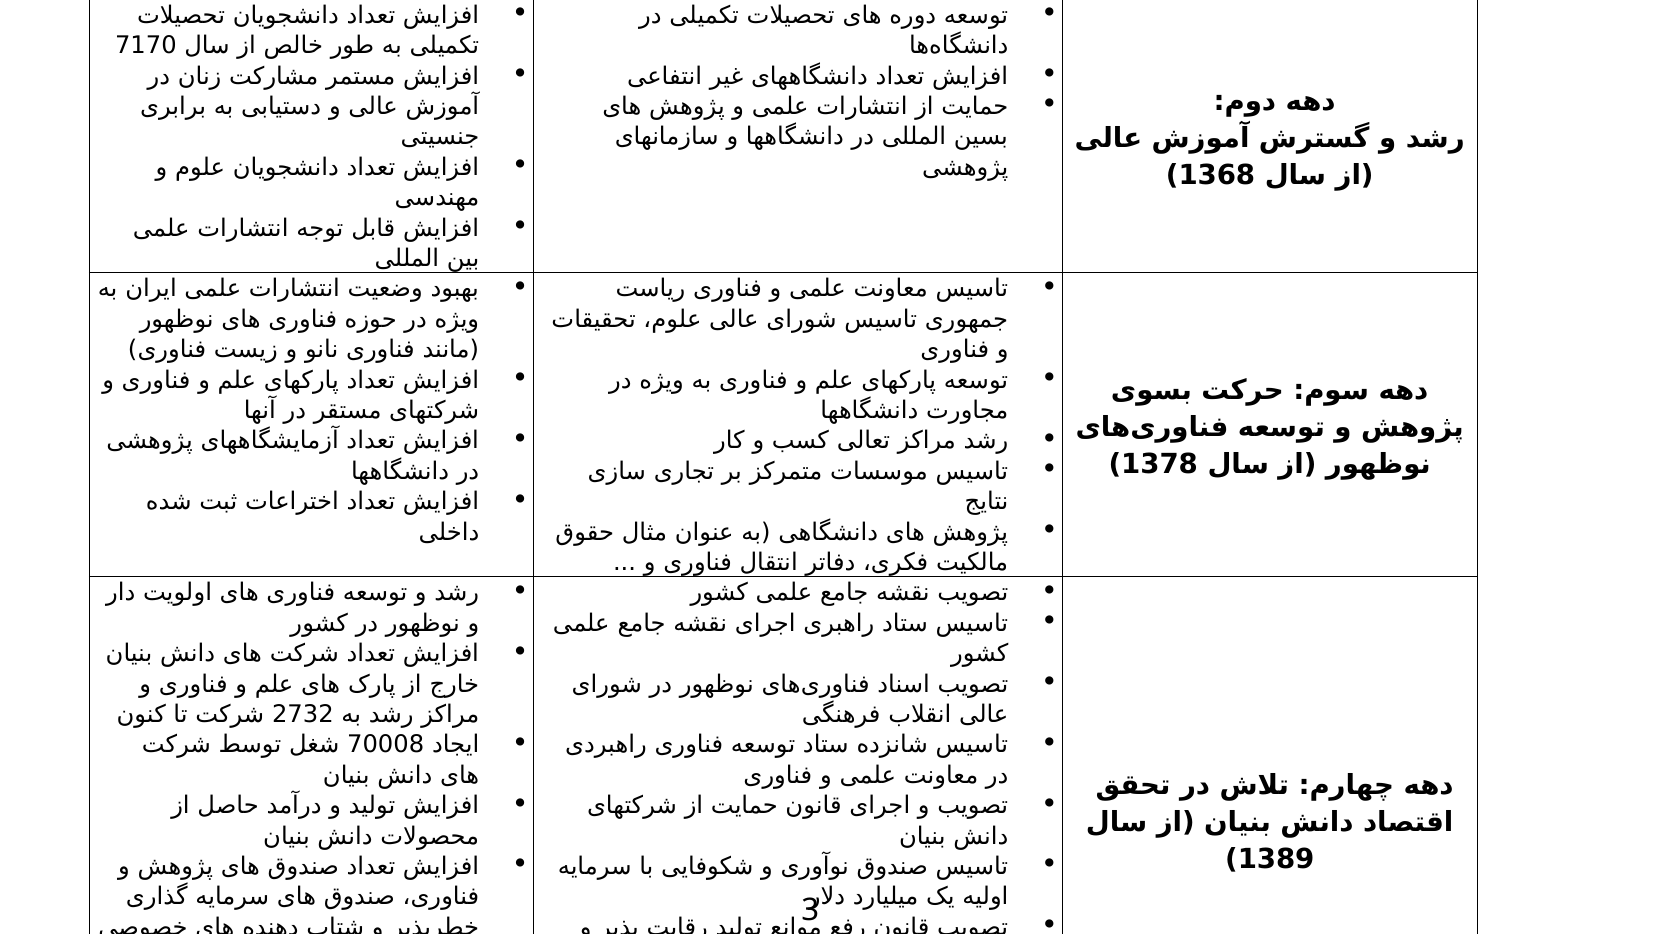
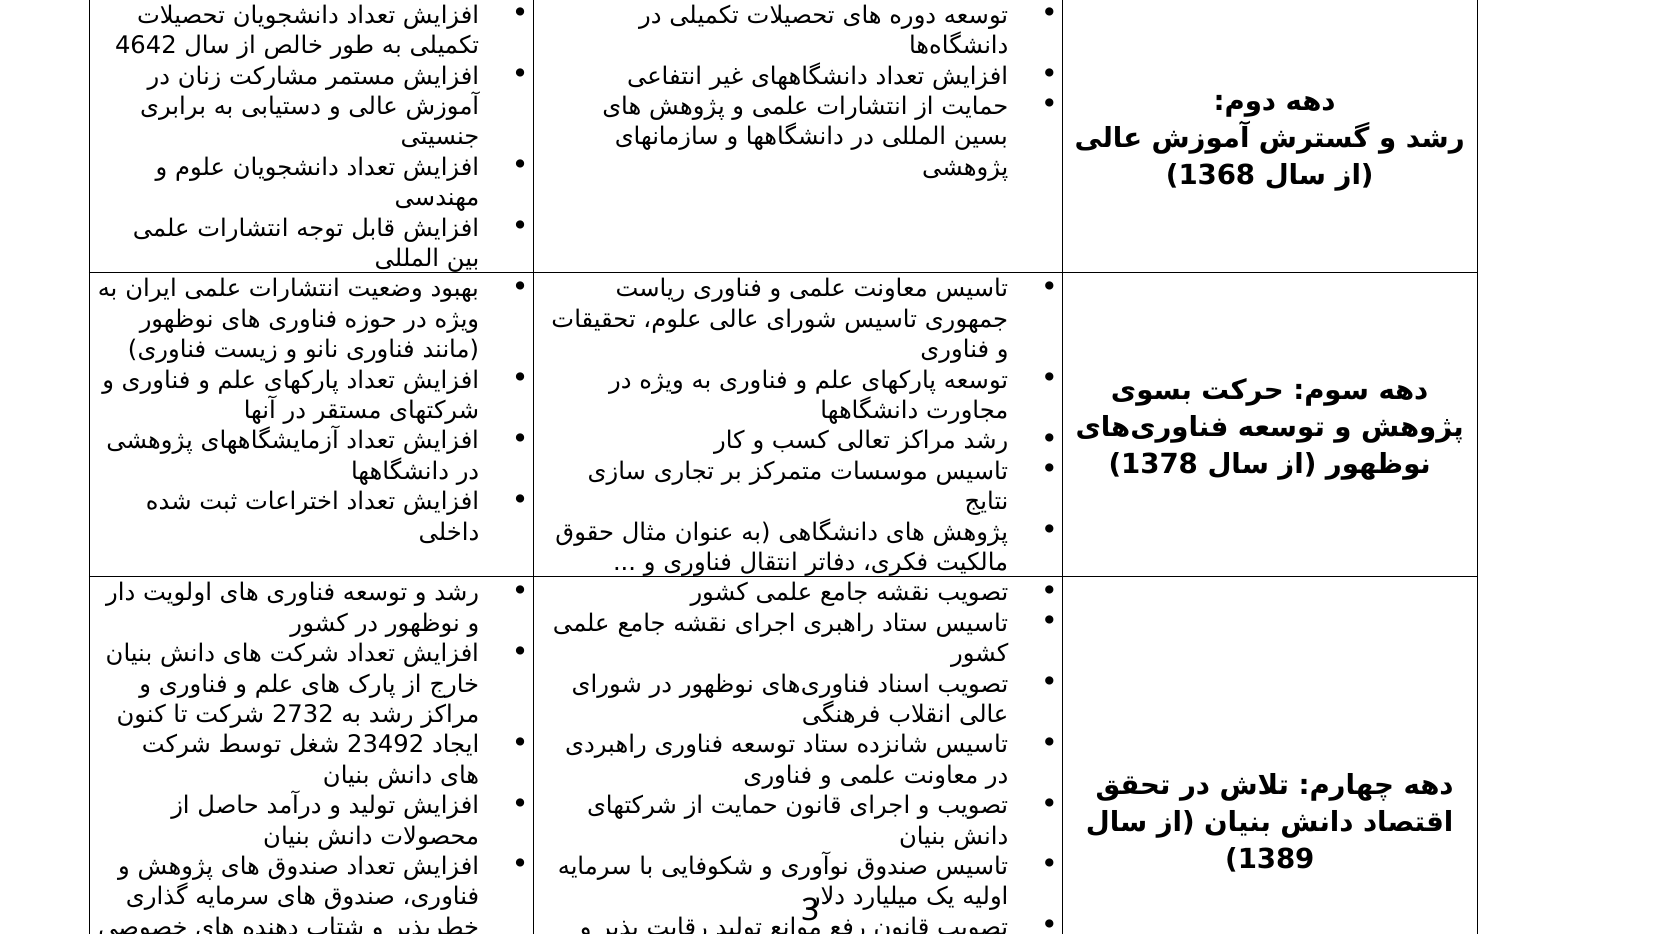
7170: 7170 -> 4642 (146, 46)
70008: 70008 -> 23492 (386, 745)
